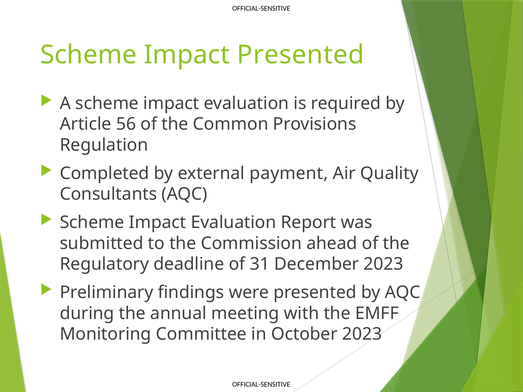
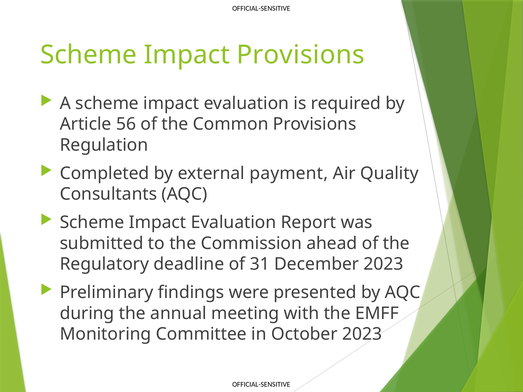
Impact Presented: Presented -> Provisions (301, 55)
